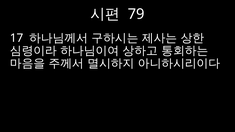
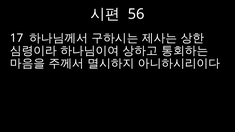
79: 79 -> 56 (136, 14)
